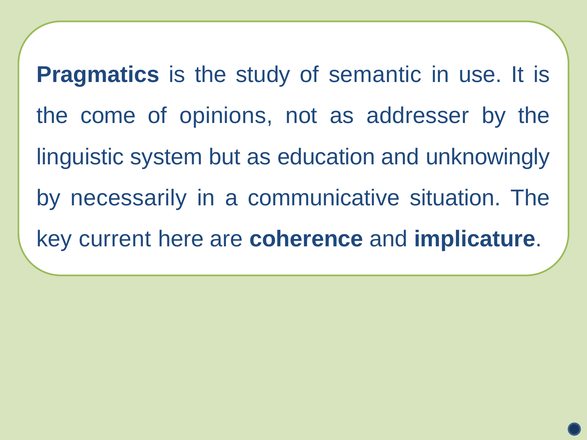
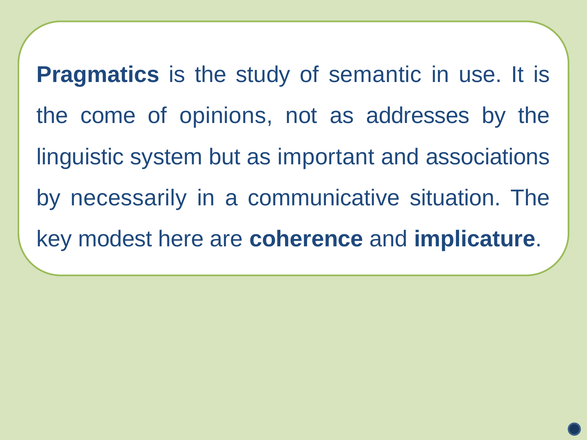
addresser: addresser -> addresses (418, 116)
education: education -> important (326, 157)
unknowingly: unknowingly -> associations (488, 157)
current: current -> modest (115, 239)
